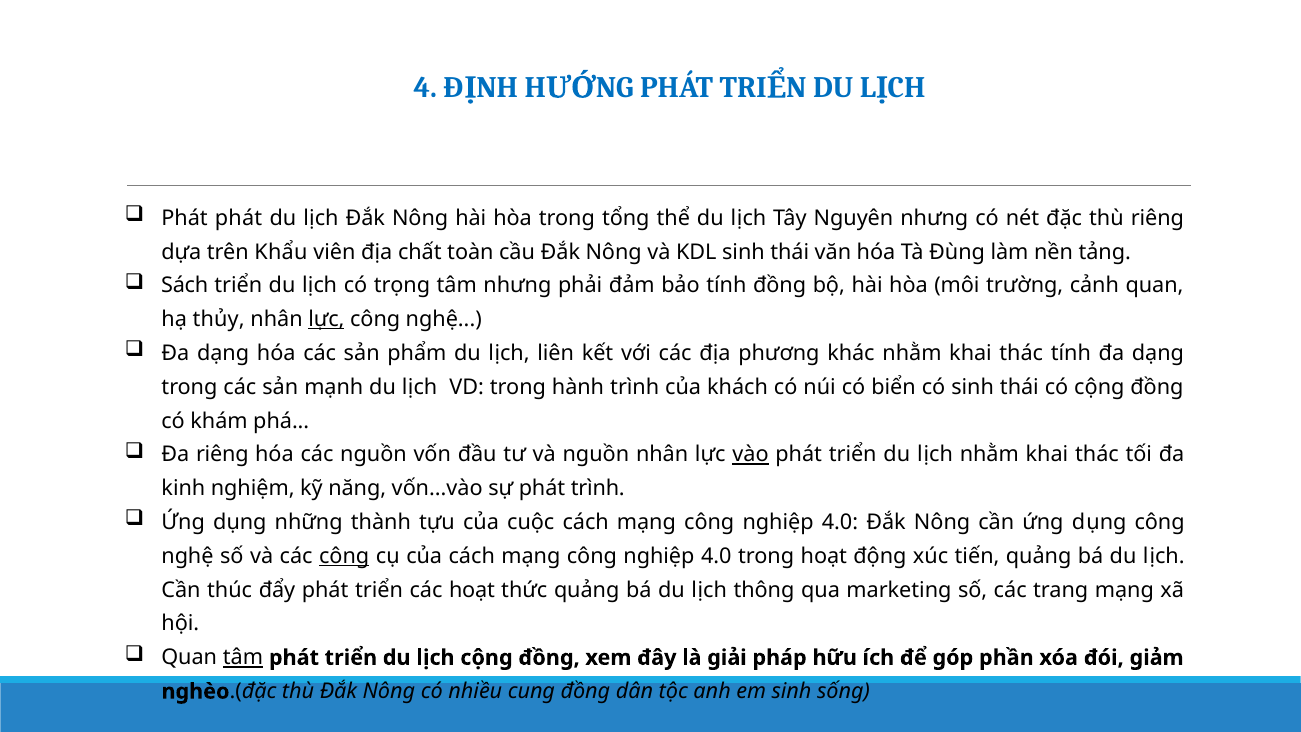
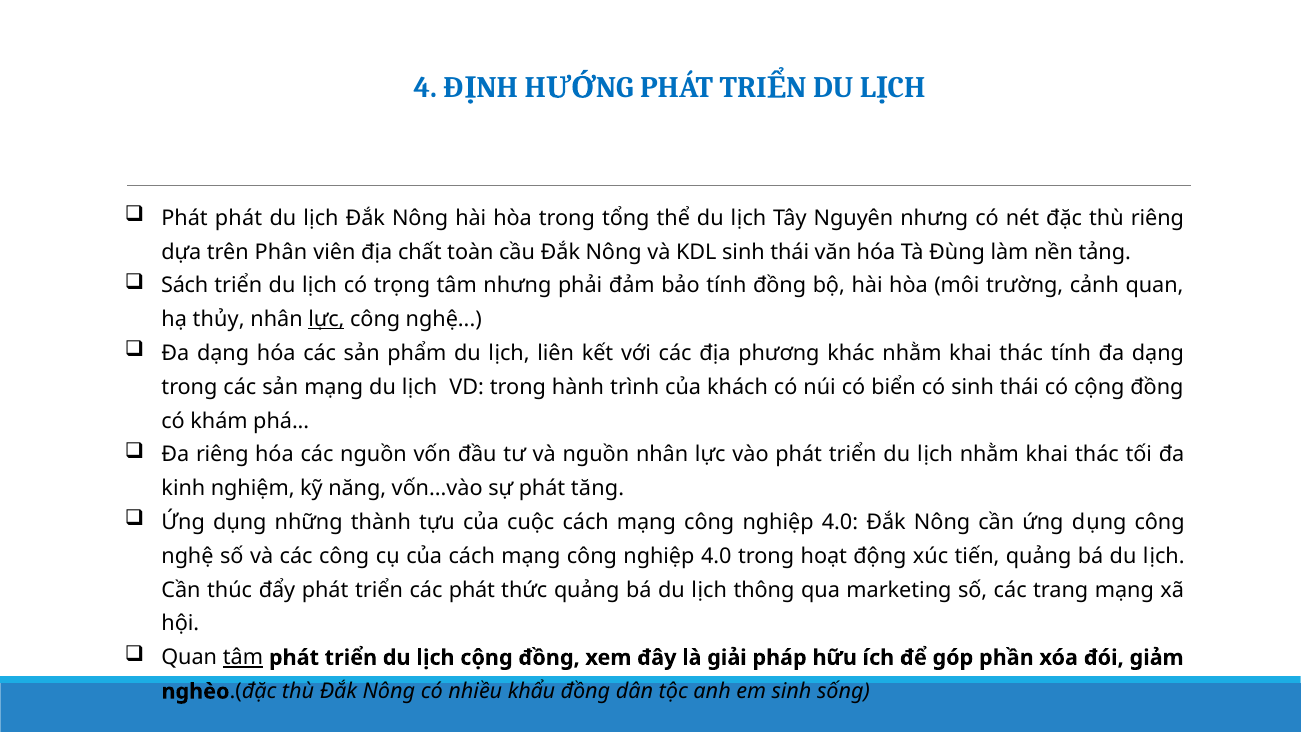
Khẩu: Khẩu -> Phân (281, 252)
sản mạnh: mạnh -> mạng (334, 387)
vào underline: present -> none (751, 455)
phát trình: trình -> tăng (598, 488)
công underline: present -> none (344, 556)
các hoạt: hoạt -> phát (472, 590)
cung: cung -> khẩu (532, 691)
